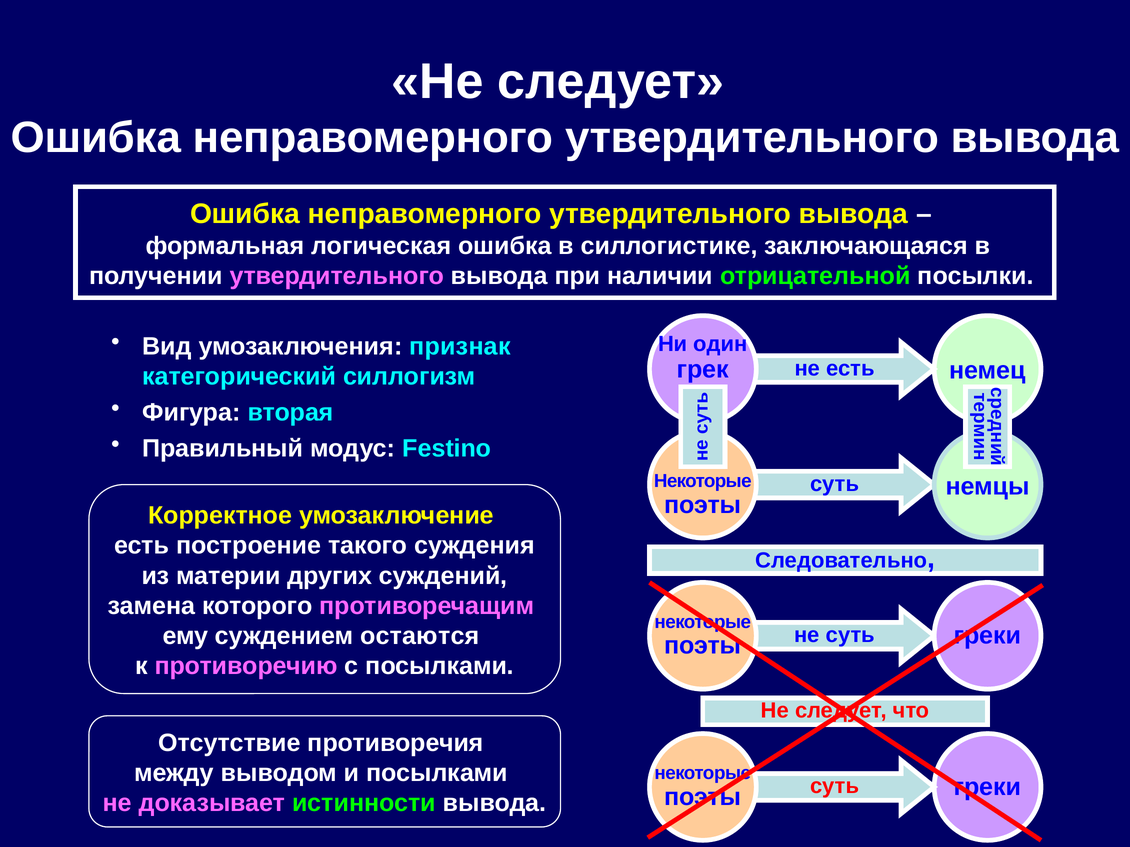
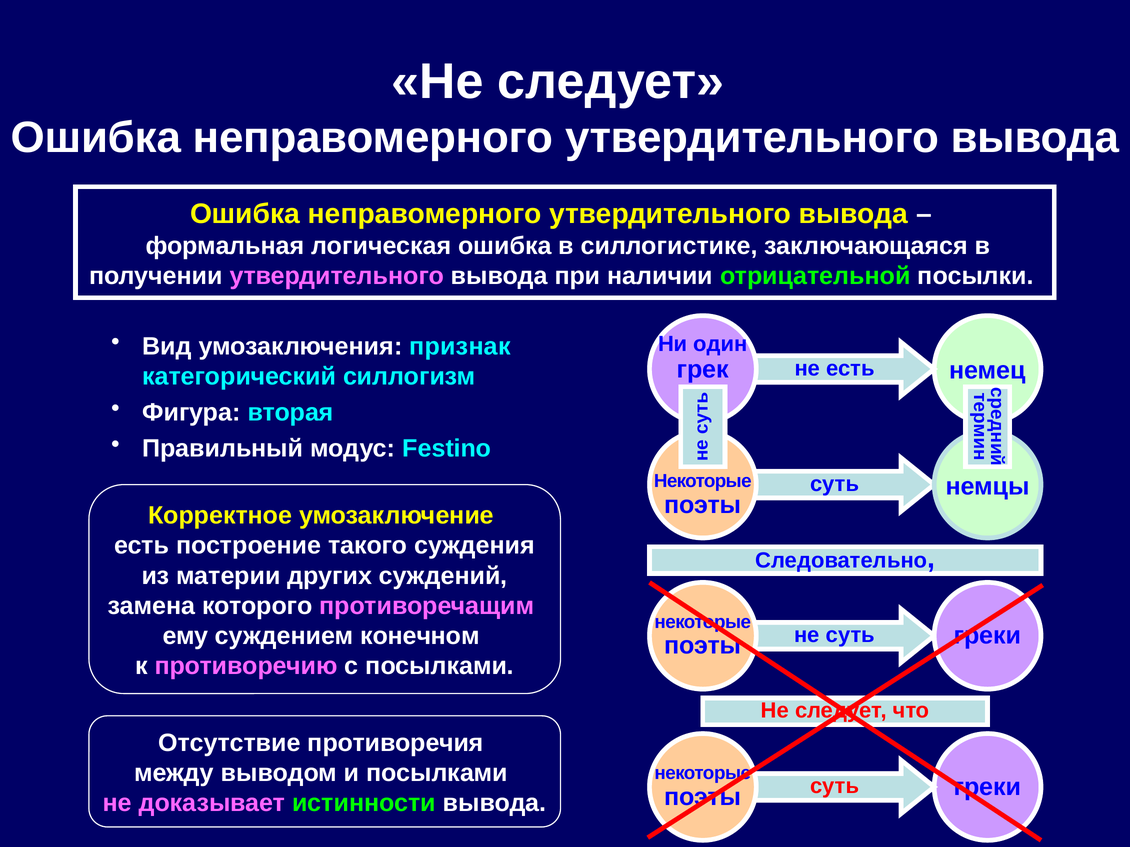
остаются: остаются -> конечном (420, 636)
